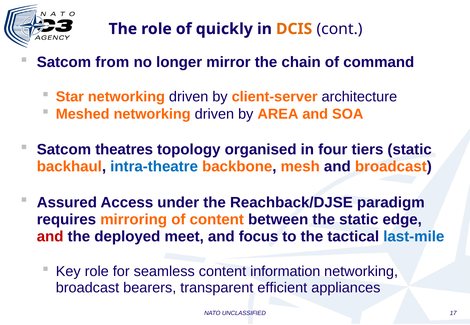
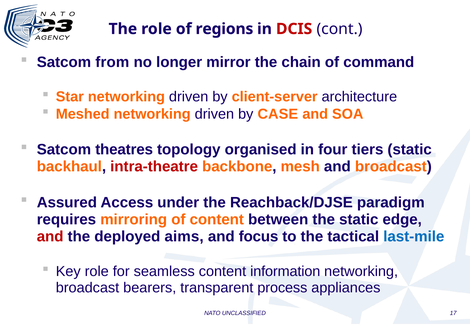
quickly: quickly -> regions (224, 29)
DCIS colour: orange -> red (294, 29)
AREA: AREA -> CASE (278, 114)
intra-theatre colour: blue -> red (154, 167)
meet: meet -> aims (184, 237)
efficient: efficient -> process (282, 288)
